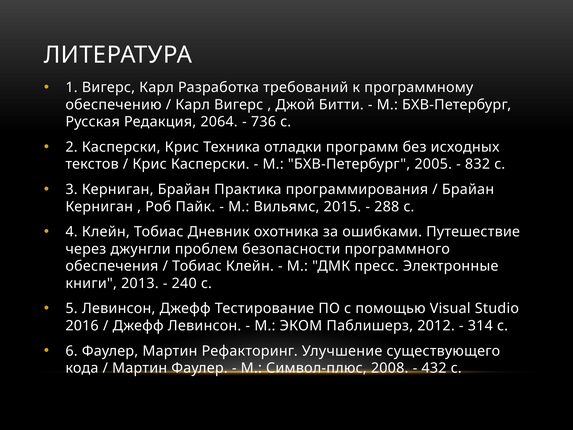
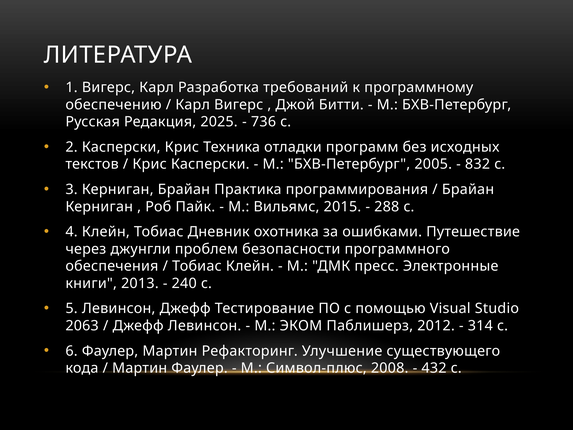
2064: 2064 -> 2025 (219, 122)
2016: 2016 -> 2063 (82, 326)
